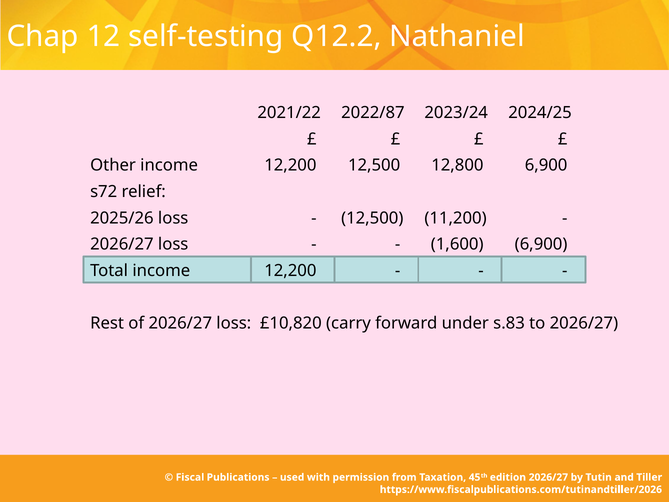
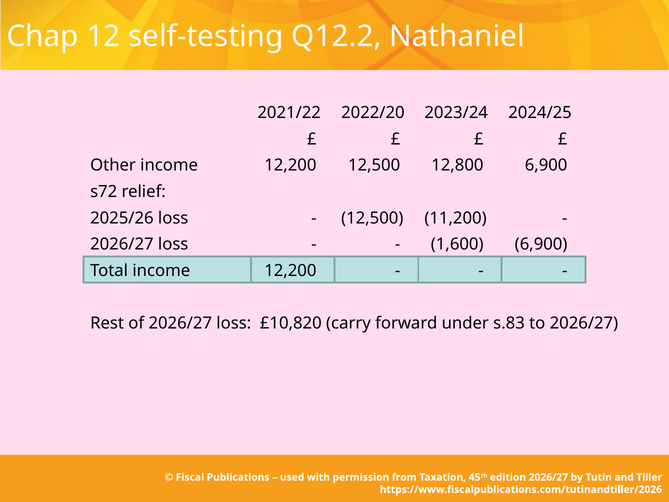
2022/87: 2022/87 -> 2022/20 (373, 113)
